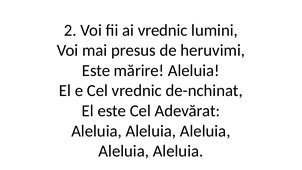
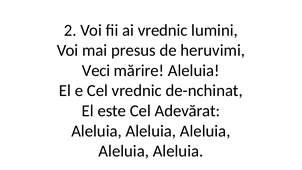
Este: Este -> Veci (96, 70)
